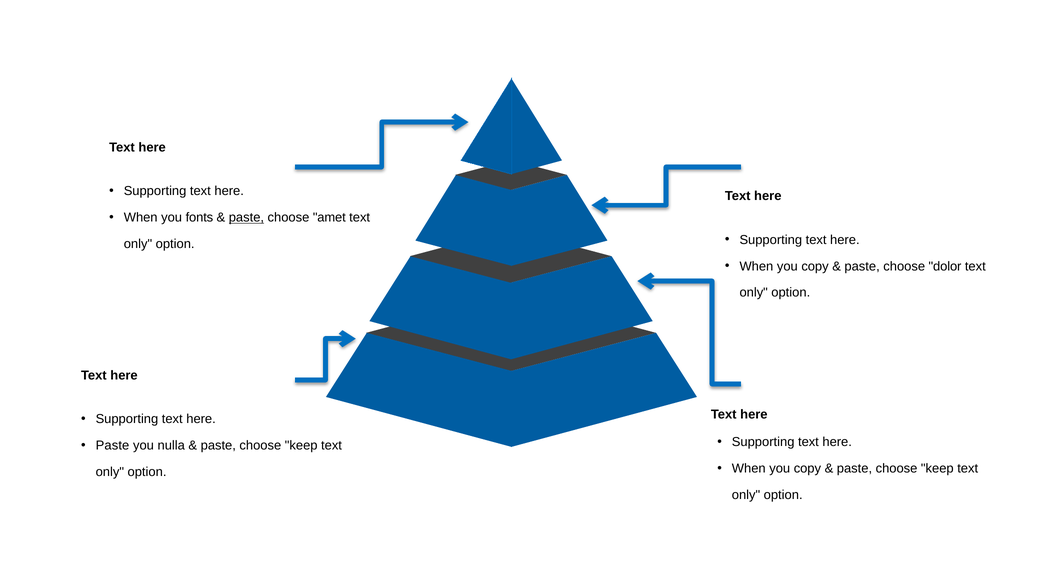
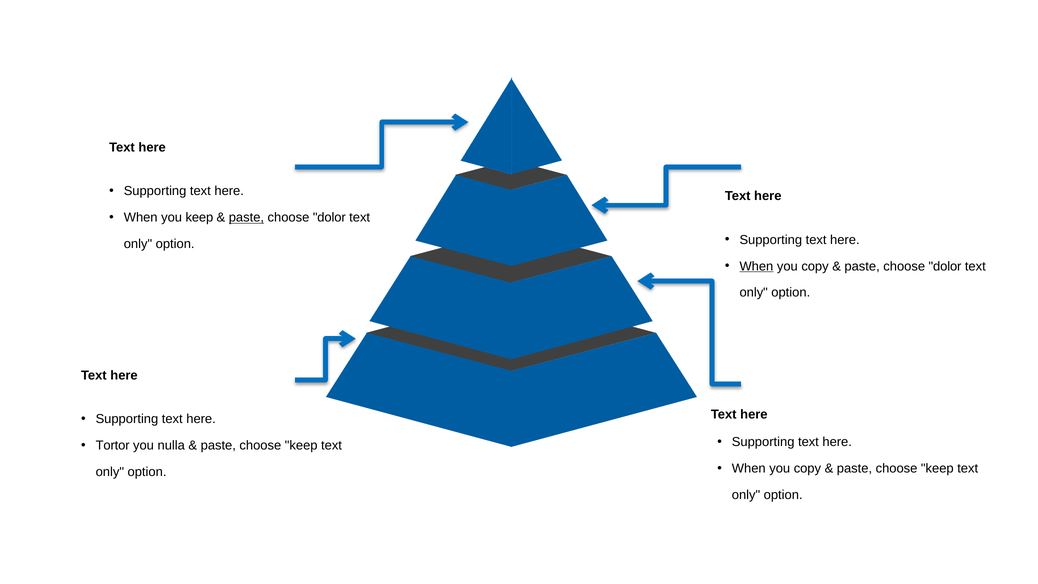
you fonts: fonts -> keep (199, 217)
amet: amet -> dolor (329, 217)
When underline: none -> present (756, 266)
Paste: Paste -> Tortor (113, 445)
